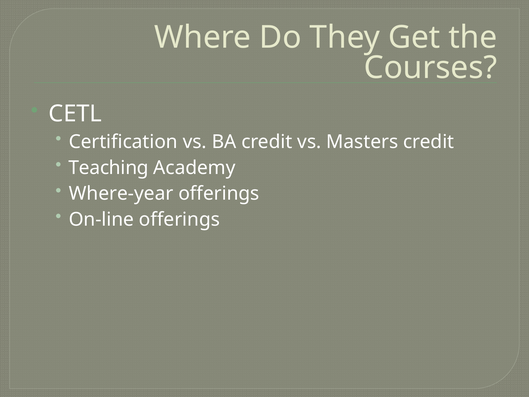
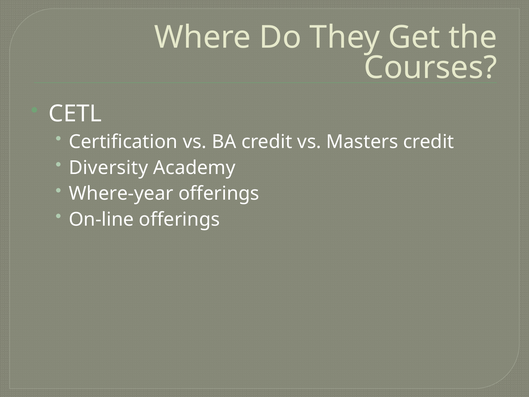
Teaching: Teaching -> Diversity (108, 168)
